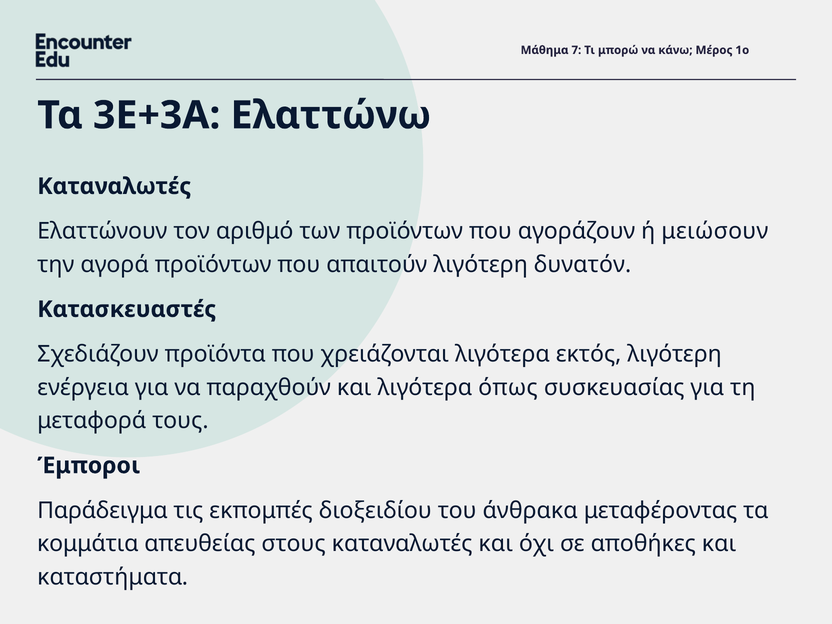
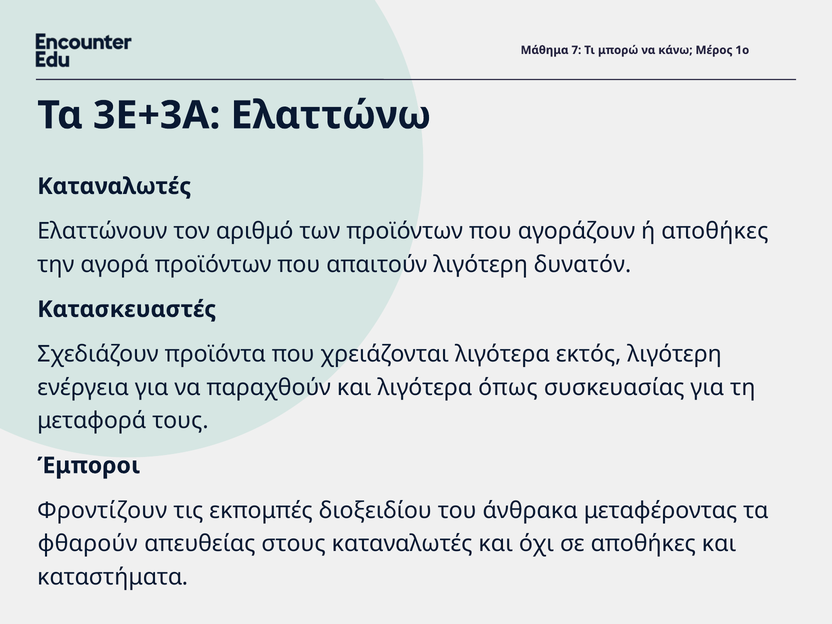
ή μειώσουν: μειώσουν -> αποθήκες (715, 231)
Παράδειγμα: Παράδειγμα -> Φροντίζουν (102, 510)
κομμάτια: κομμάτια -> φθαρούν (88, 544)
